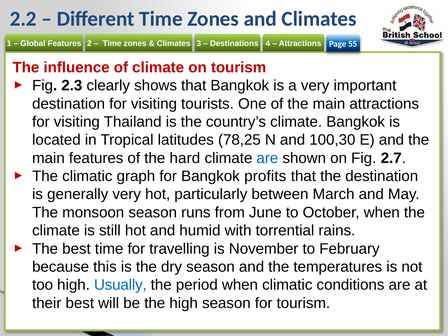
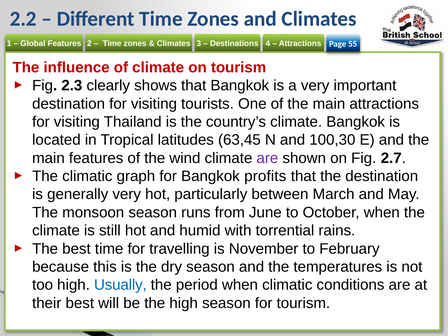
78,25: 78,25 -> 63,45 (239, 140)
hard: hard -> wind (185, 158)
are colour: blue -> purple (267, 158)
